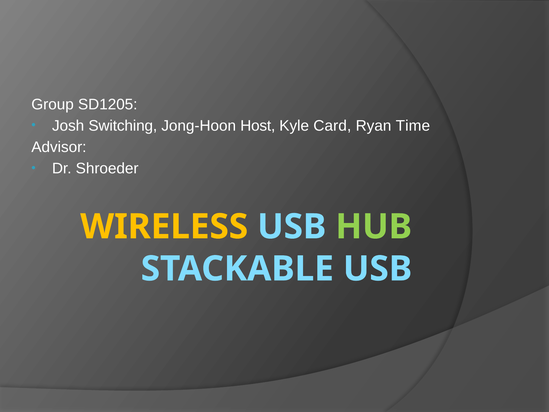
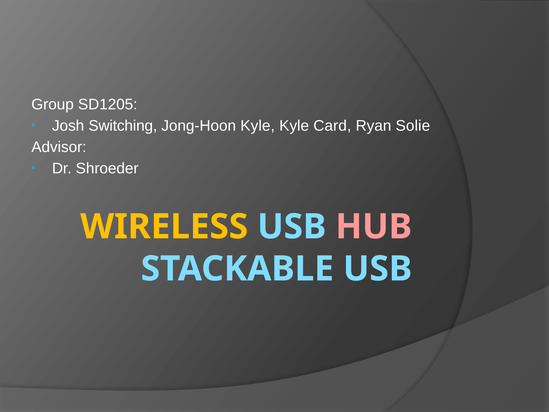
Jong-Hoon Host: Host -> Kyle (258, 126)
Time: Time -> Solie (413, 126)
HUB colour: light green -> pink (374, 227)
